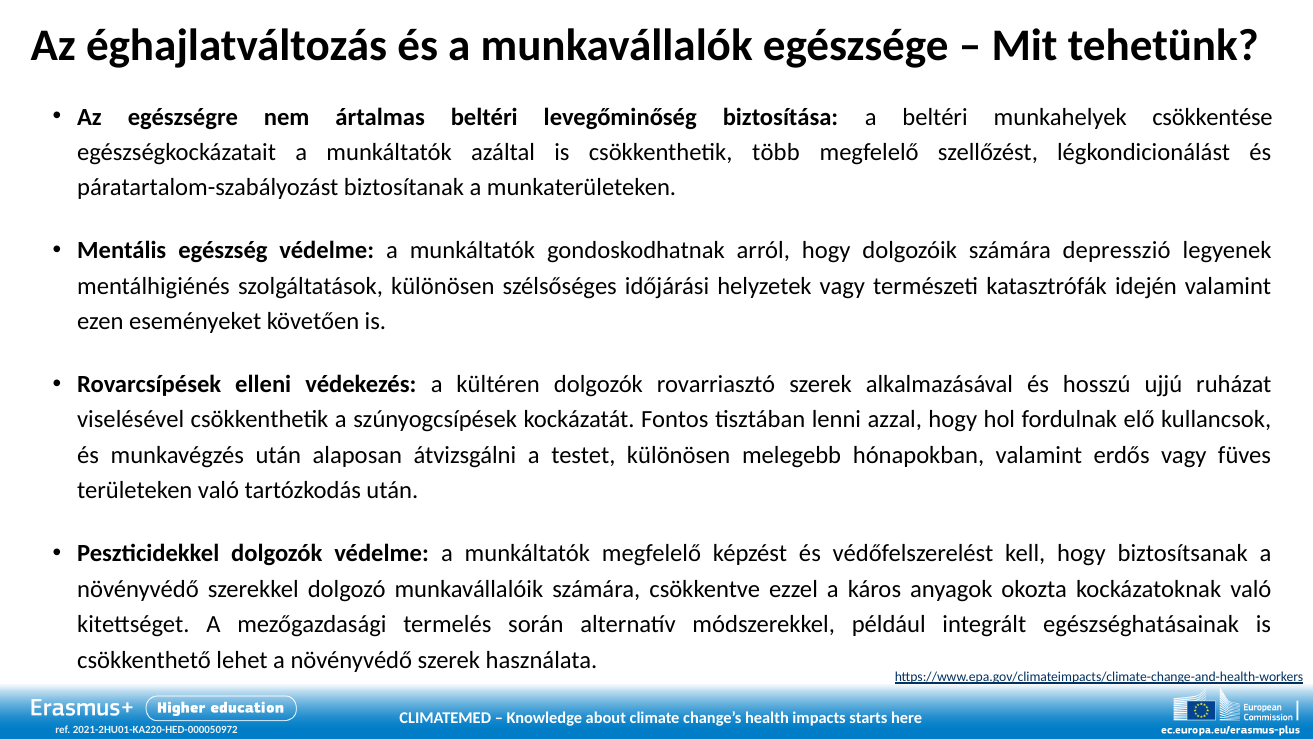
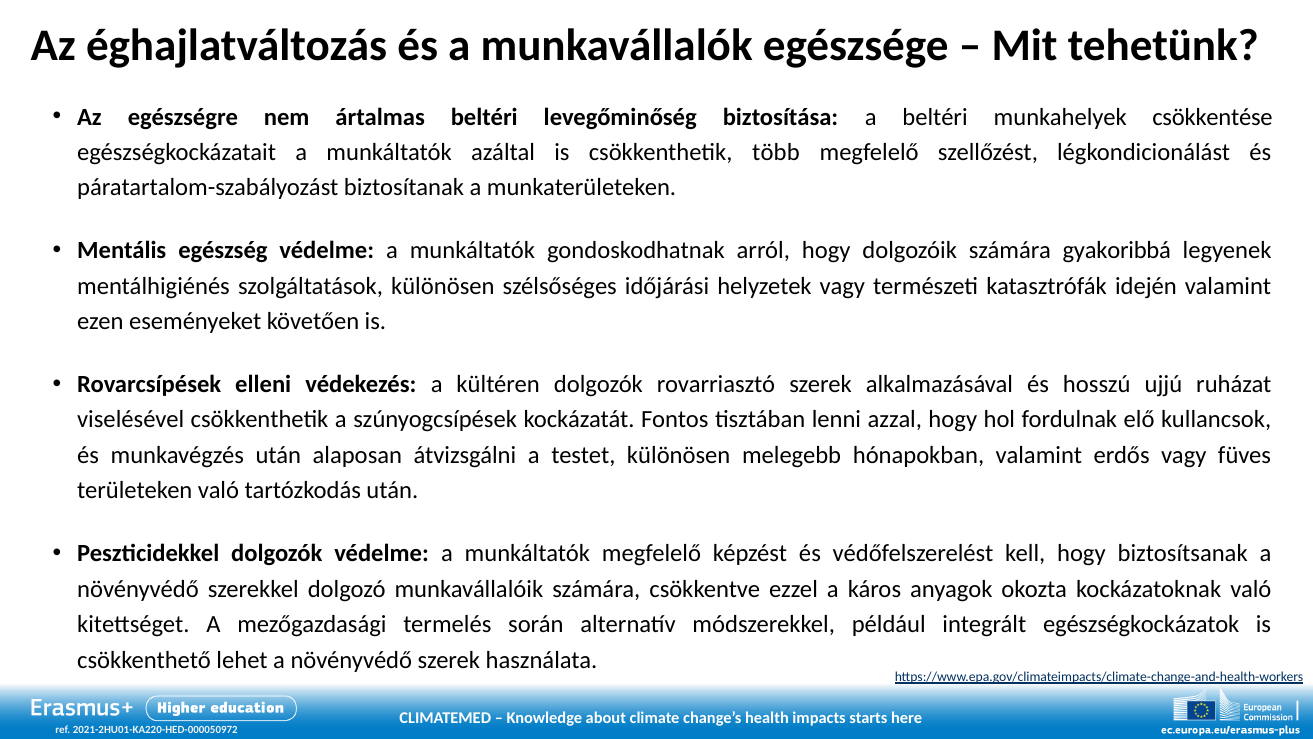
depresszió: depresszió -> gyakoribbá (1117, 251)
egészséghatásainak: egészséghatásainak -> egészségkockázatok (1141, 624)
